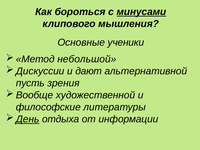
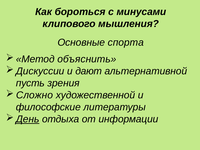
минусами underline: present -> none (141, 12)
ученики: ученики -> спорта (126, 42)
небольшой: небольшой -> объяснить (87, 59)
Вообще: Вообще -> Сложно (34, 95)
